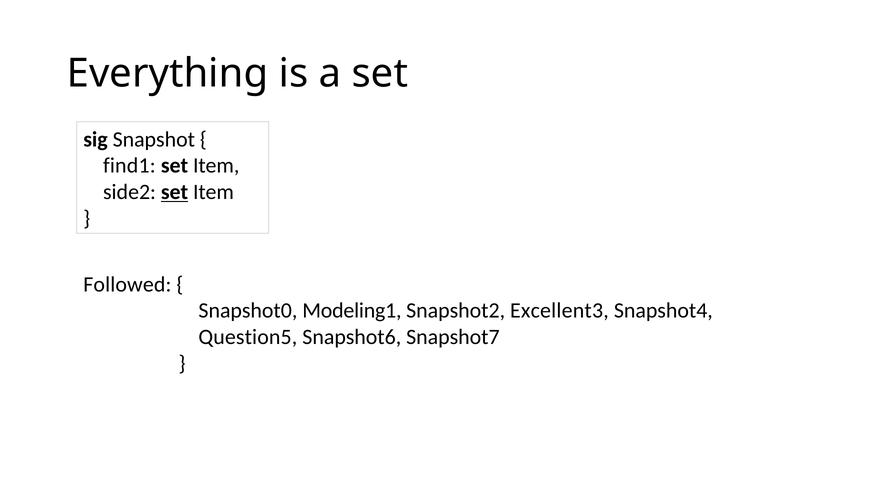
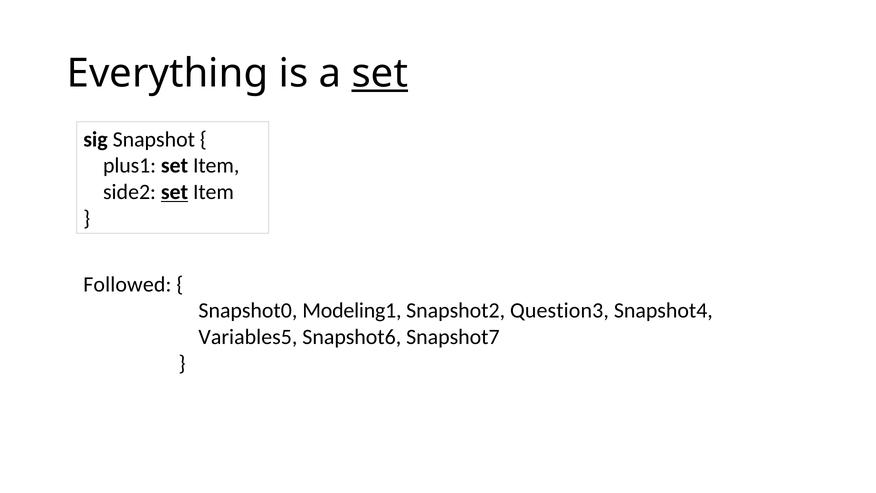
set underline: none -> present (380, 74)
find1: find1 -> plus1 (130, 166)
Excellent3: Excellent3 -> Question3 (559, 311)
Question5: Question5 -> Variables5 (248, 337)
